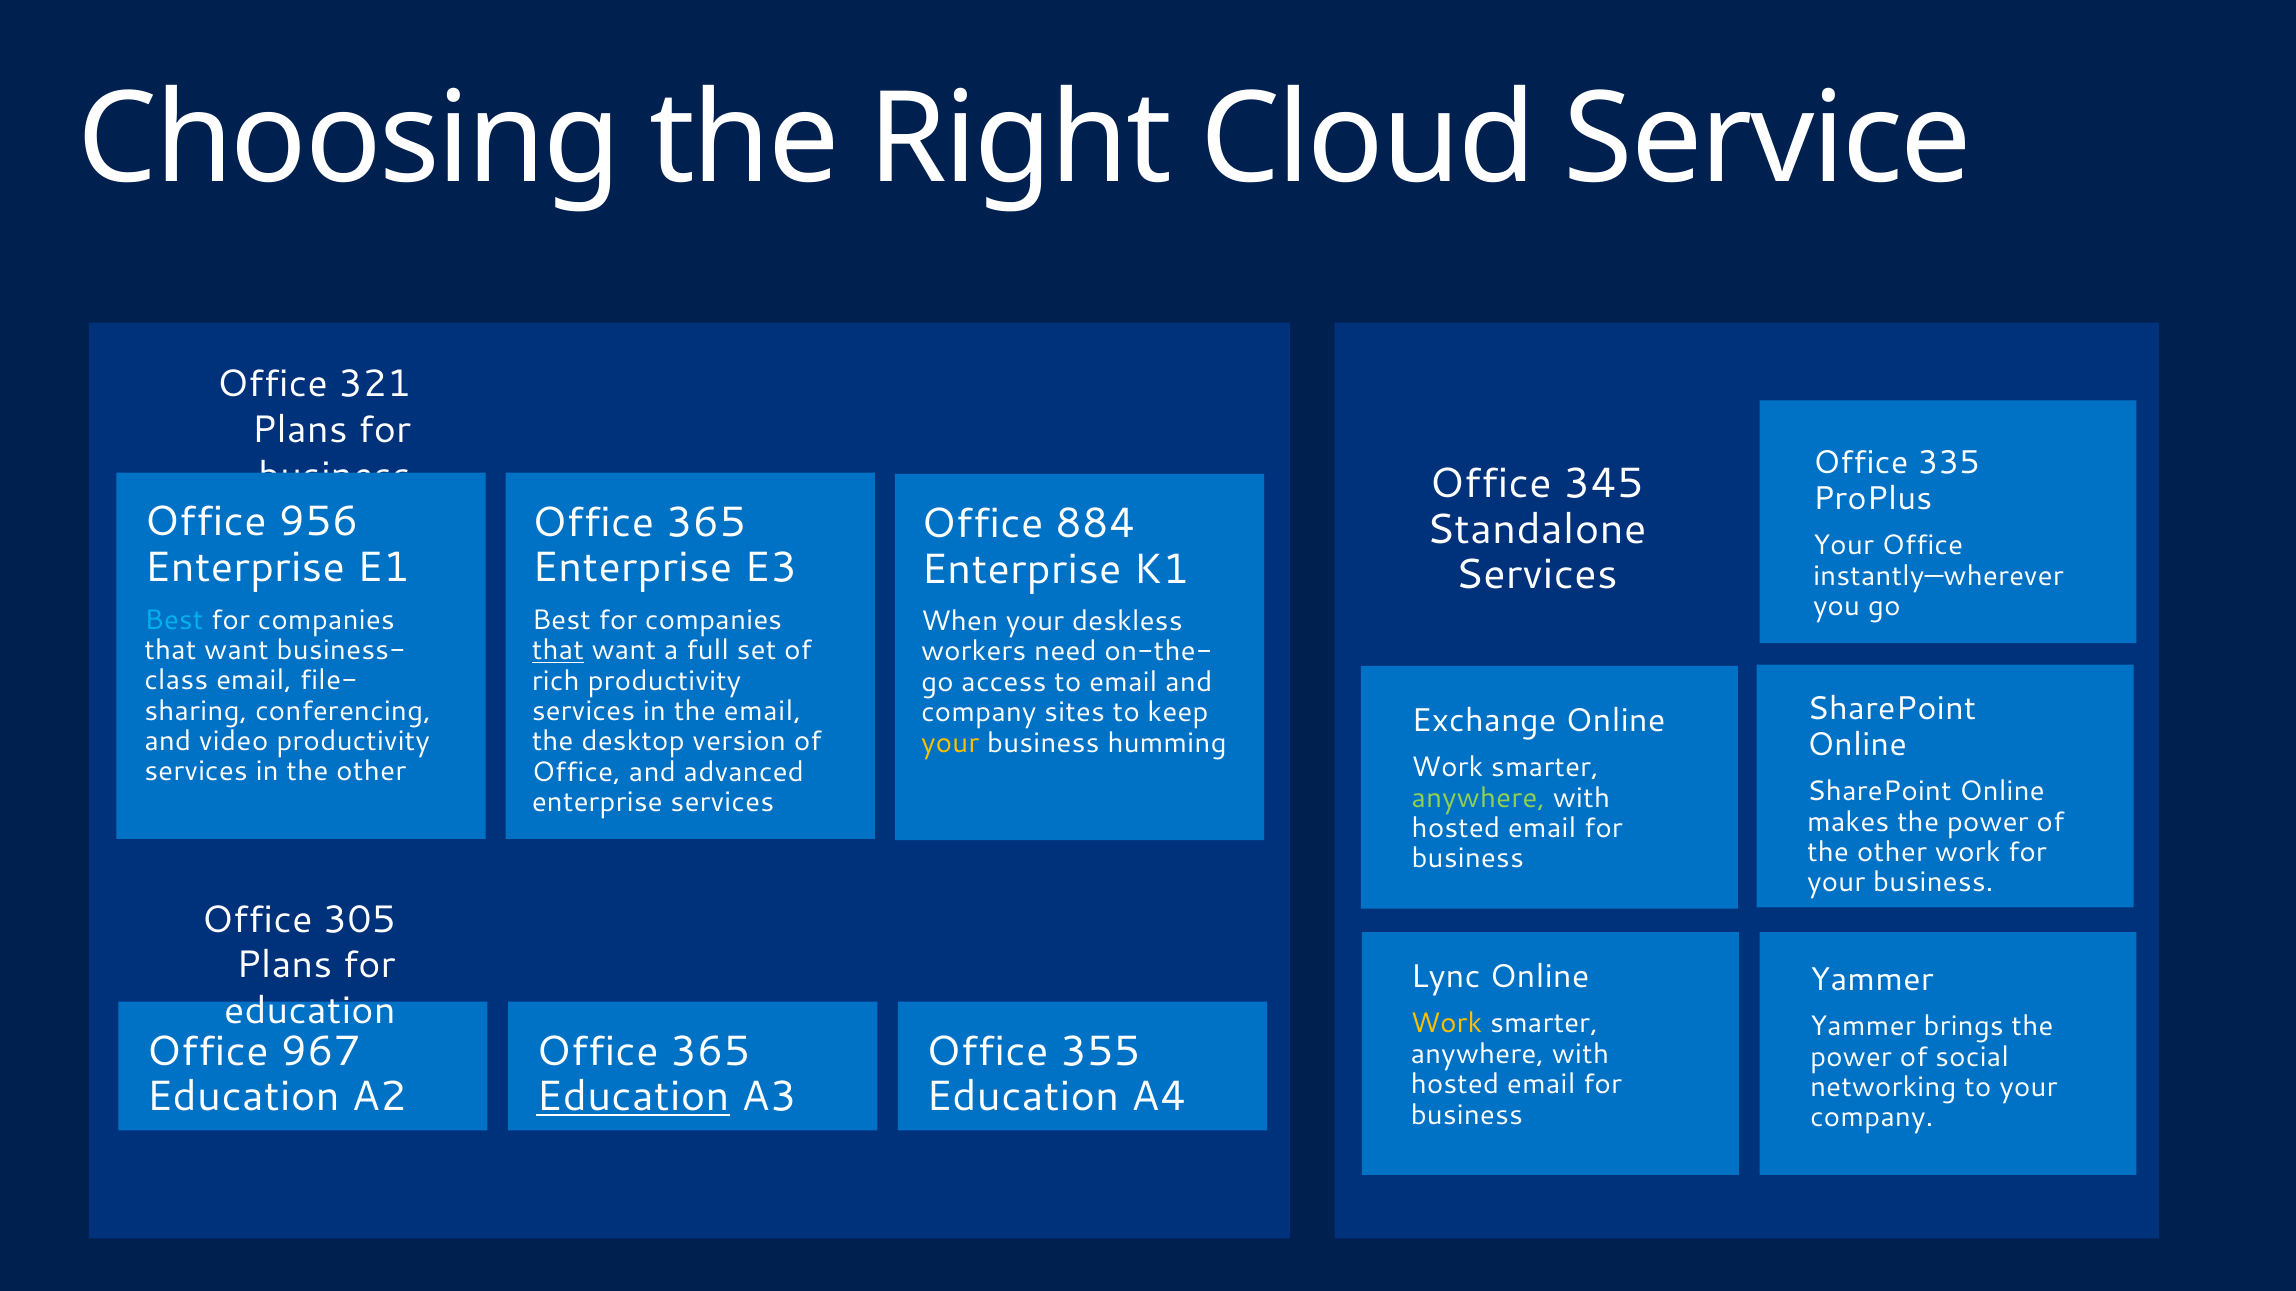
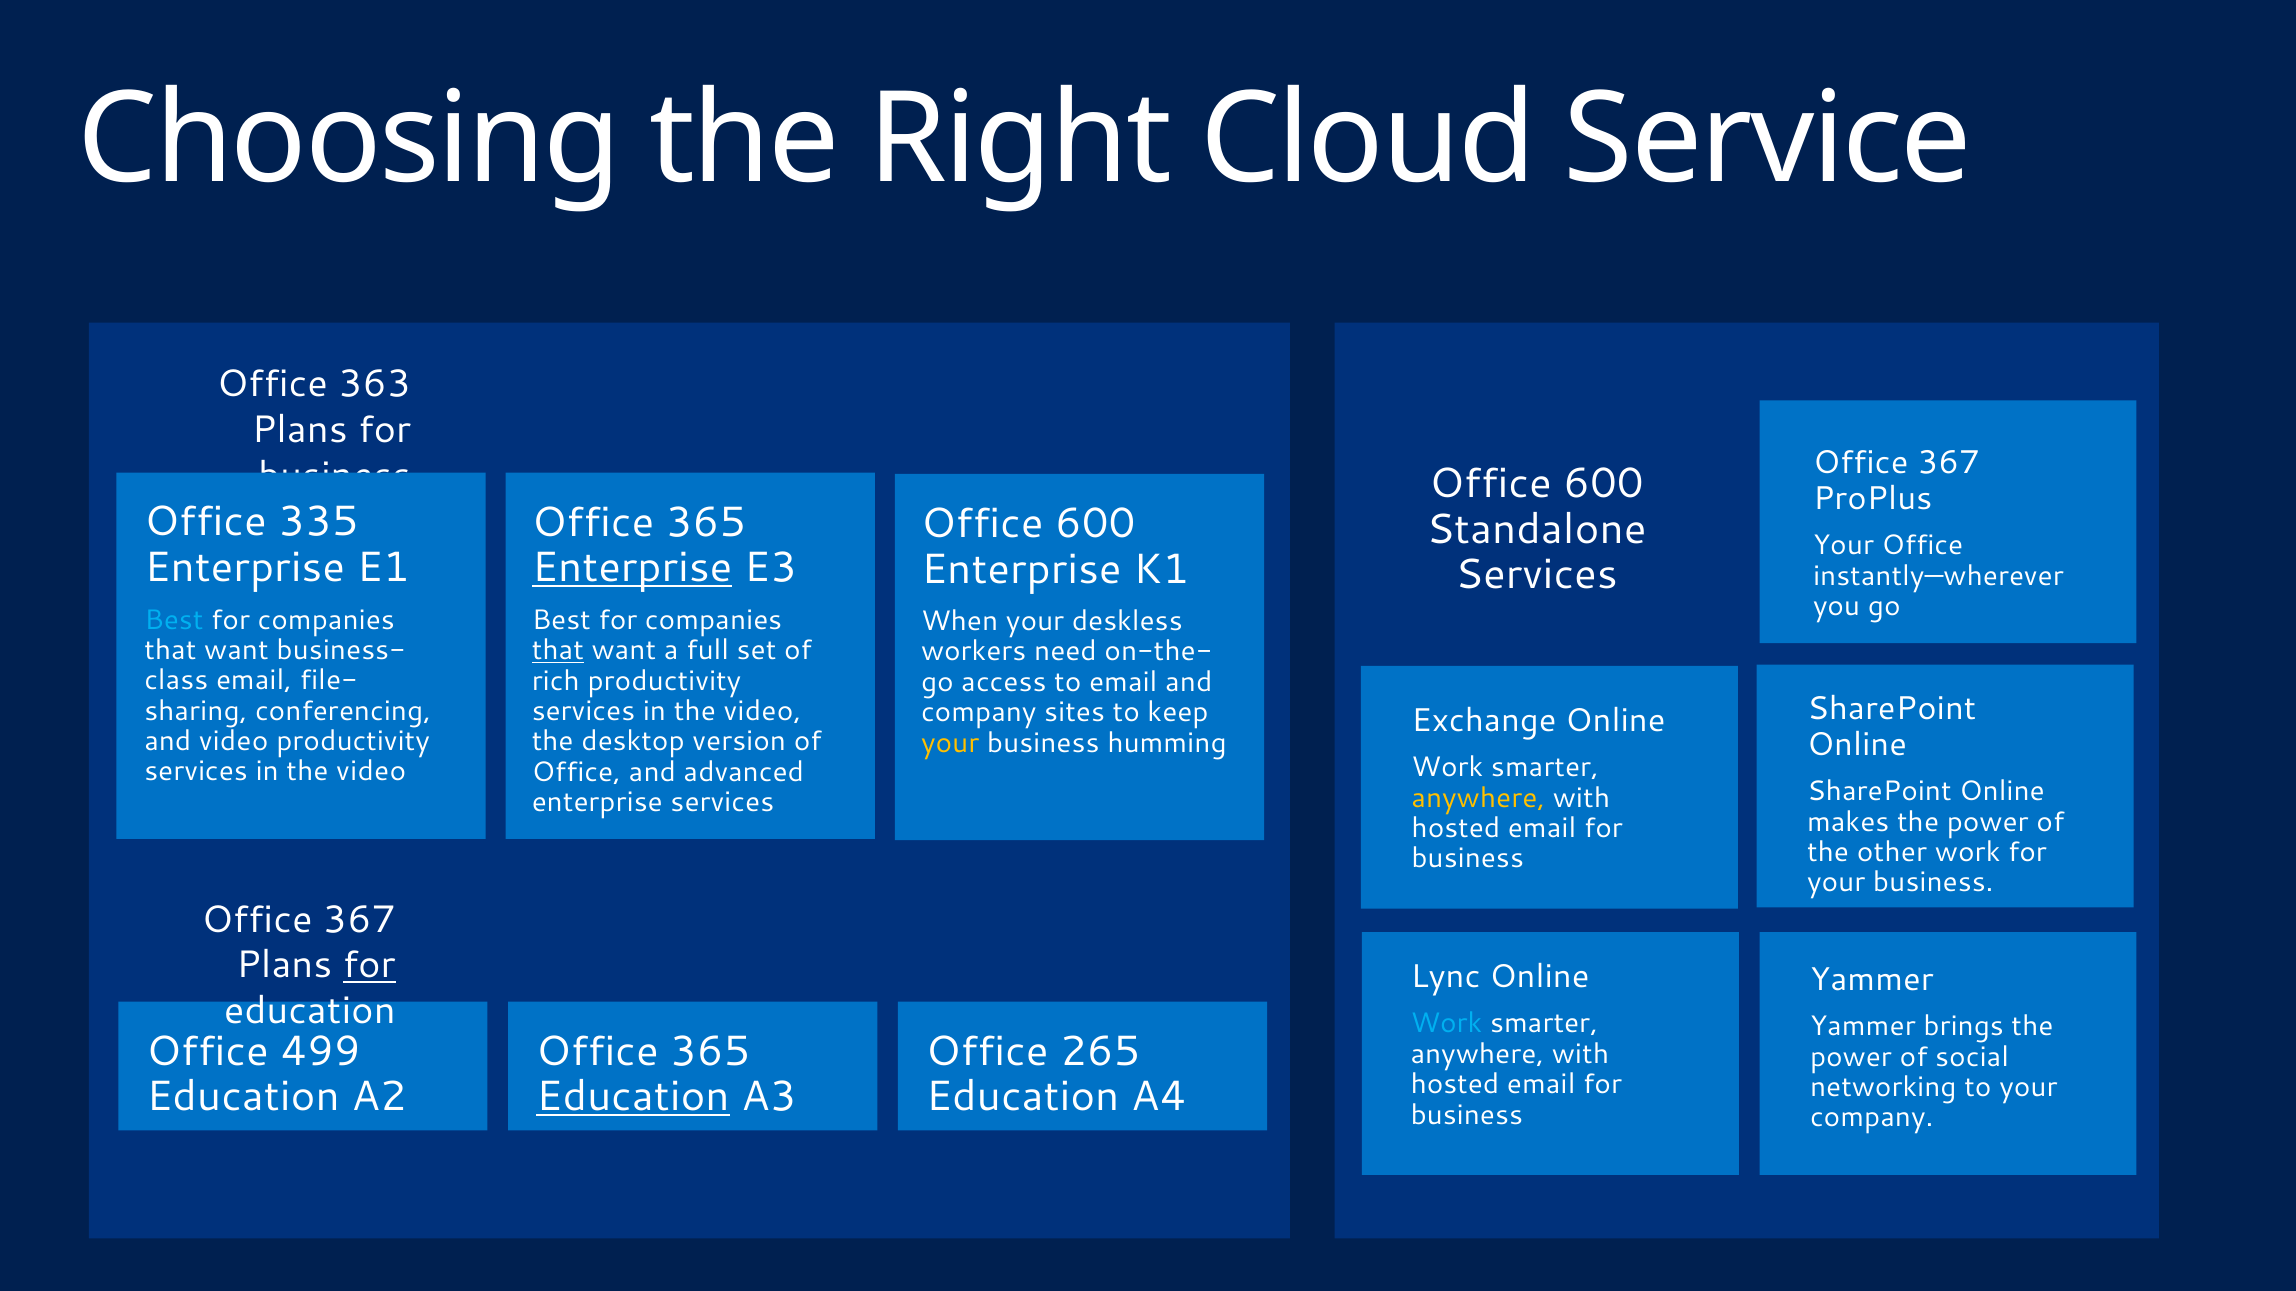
321: 321 -> 363 (375, 384)
335: 335 -> 367 (1949, 463)
345: 345 -> 600 (1604, 484)
956: 956 -> 335 (319, 522)
884: 884 -> 600 (1095, 524)
Enterprise underline: none -> present (632, 568)
email: email -> video (763, 711)
other: other -> video (371, 772)
anywhere colour: light green -> yellow (1478, 798)
305: 305 -> 367 (359, 920)
for underline: none -> present (369, 966)
Work colour: yellow -> light blue (1446, 1024)
967: 967 -> 499 (320, 1051)
355: 355 -> 265 (1100, 1051)
